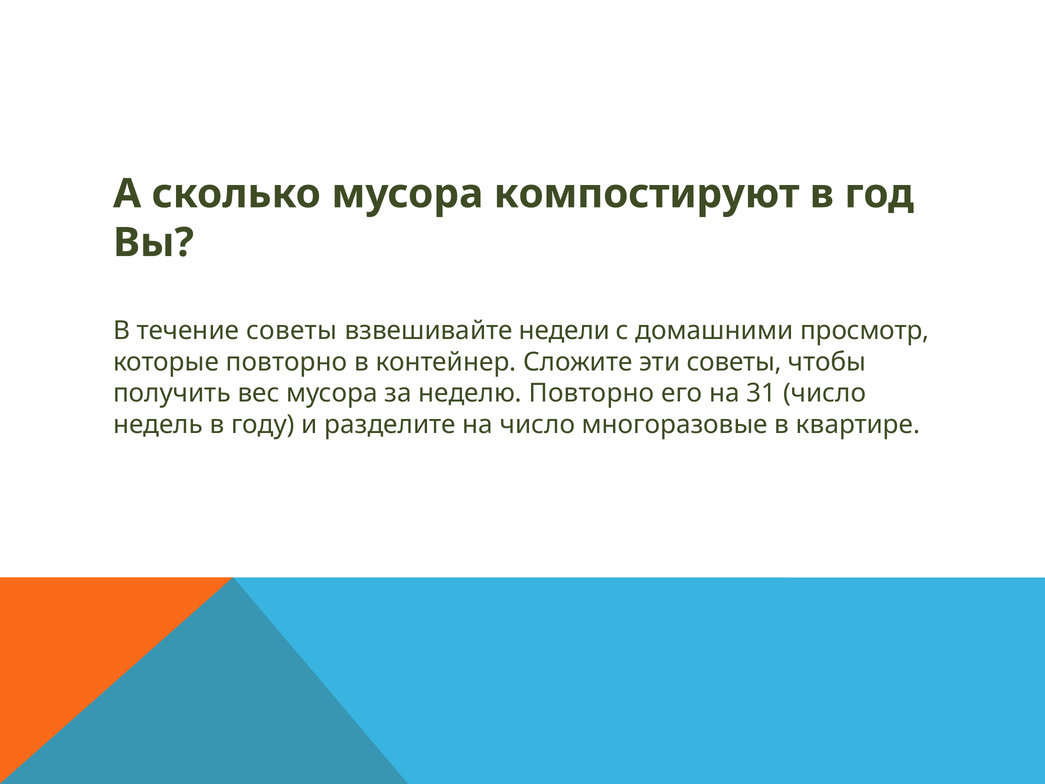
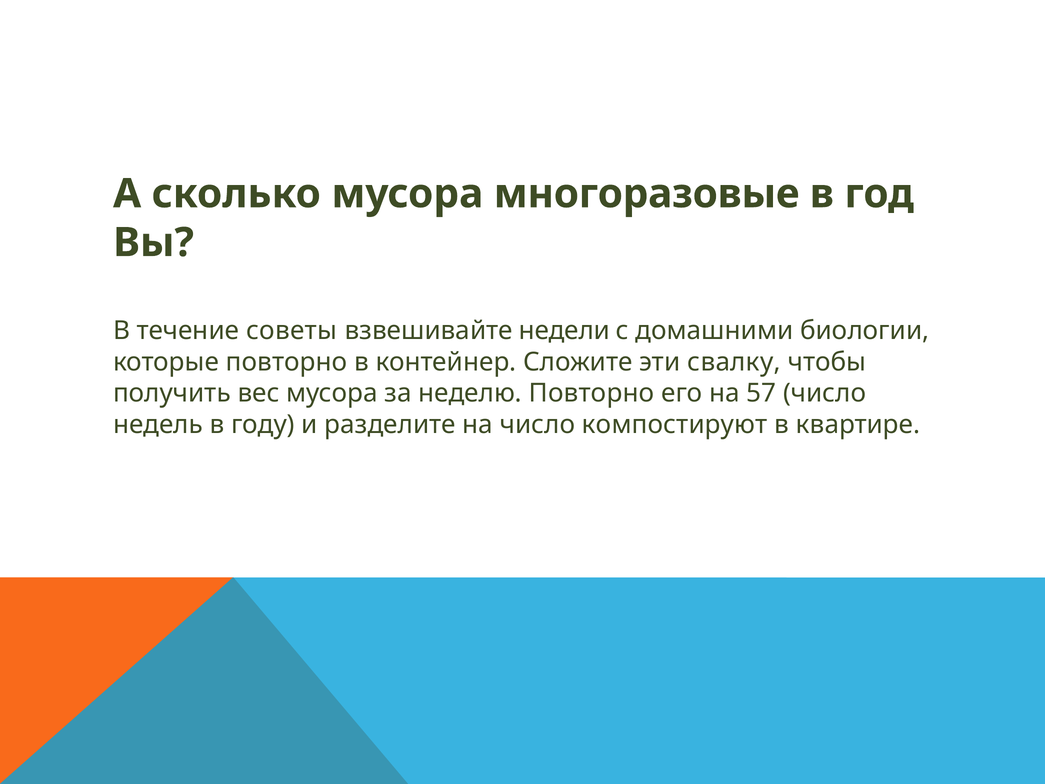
компостируют: компостируют -> многоразовые (647, 194)
просмотр: просмотр -> биологии (865, 330)
эти советы: советы -> свалку (734, 362)
31: 31 -> 57 (761, 393)
многоразовые: многоразовые -> компостируют (675, 424)
